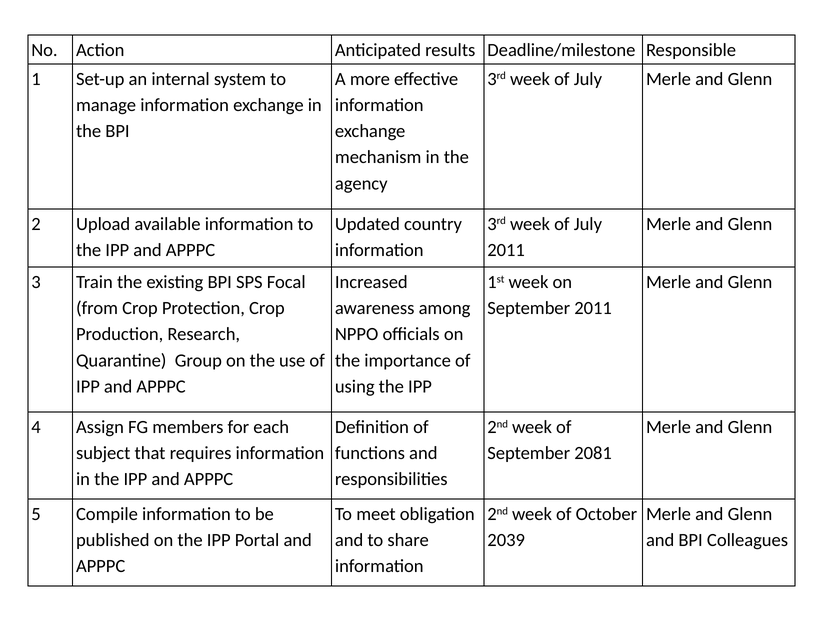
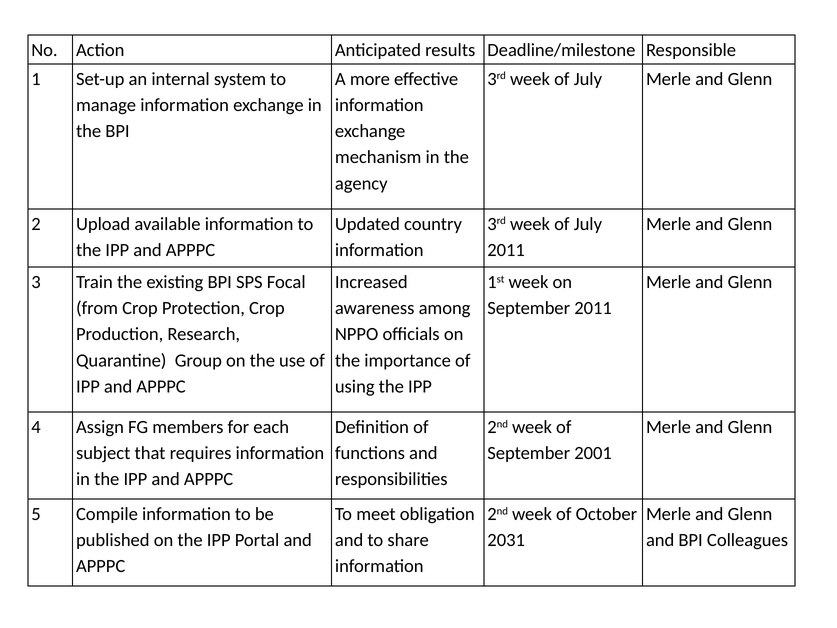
2081: 2081 -> 2001 (593, 453)
2039: 2039 -> 2031 (506, 540)
